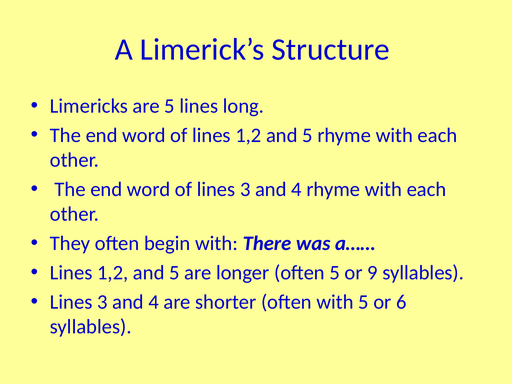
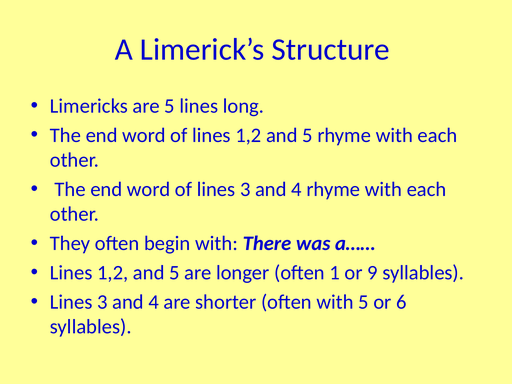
often 5: 5 -> 1 (335, 273)
